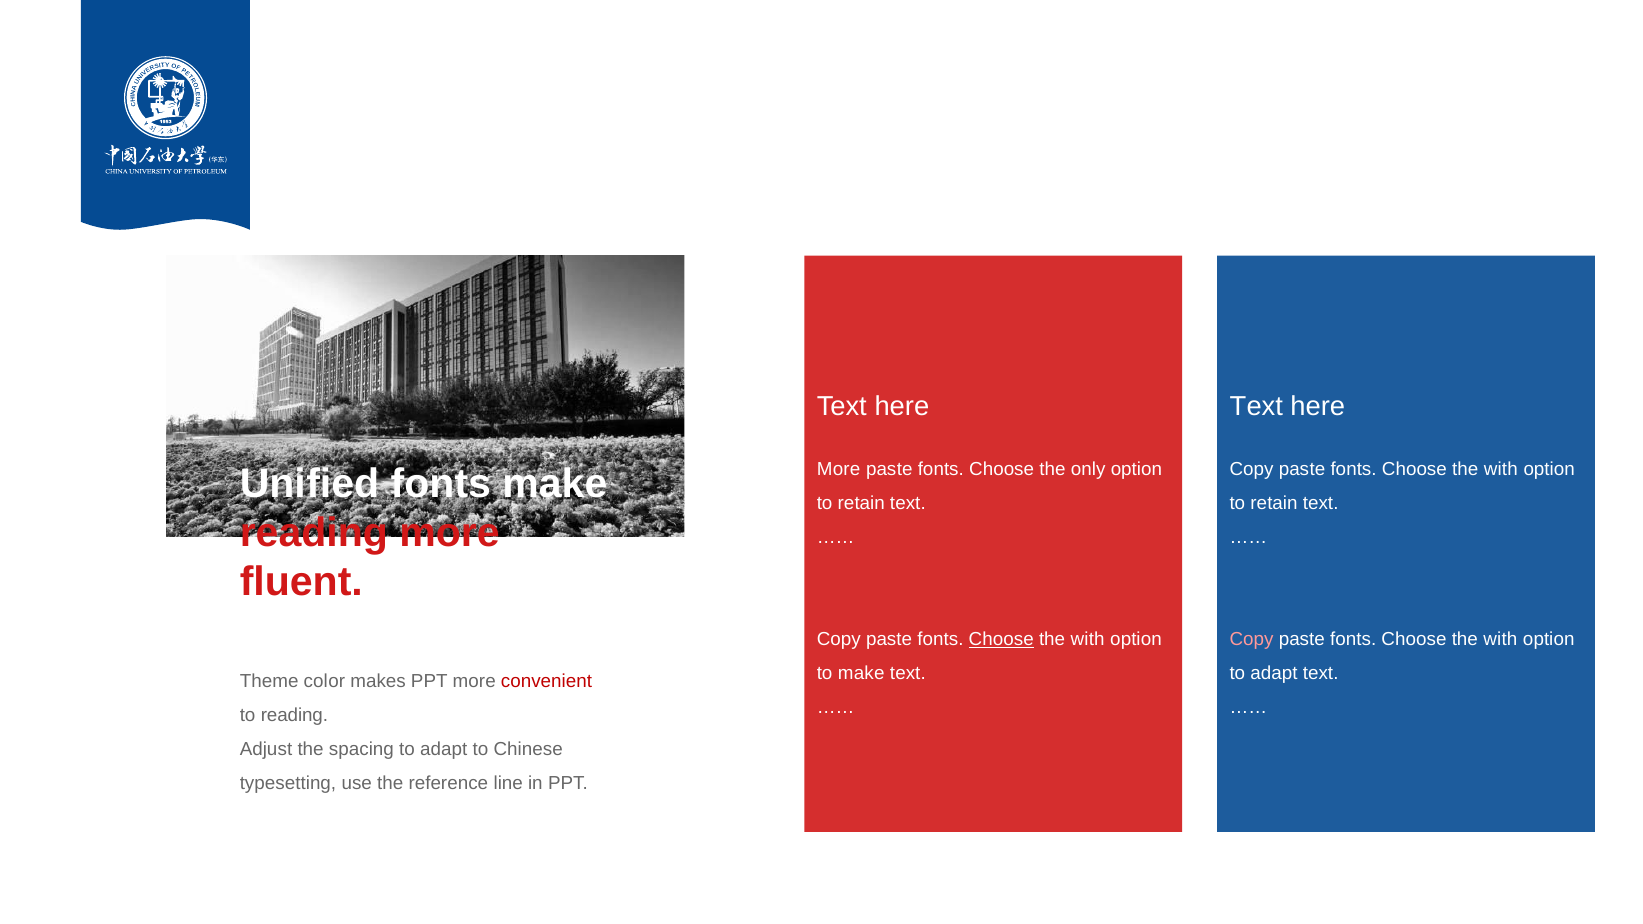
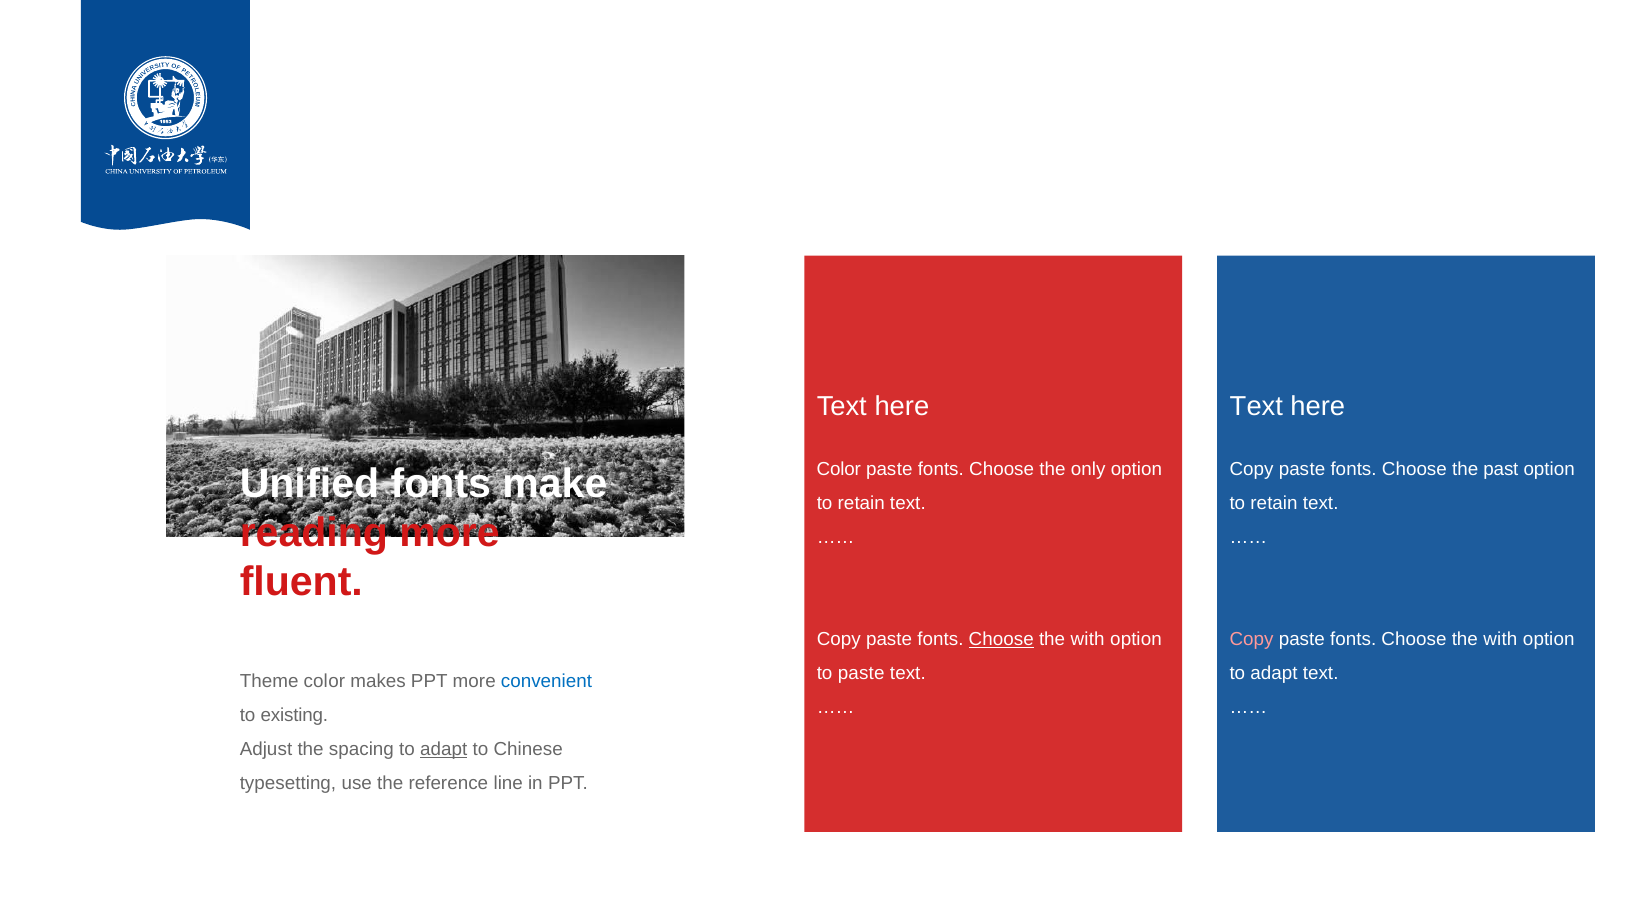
More: More -> Color (839, 469)
with: with -> past (1501, 469)
to make: make -> paste (861, 673)
convenient colour: red -> blue (547, 681)
to reading: reading -> existing (294, 715)
adapt underline: none -> present (444, 749)
